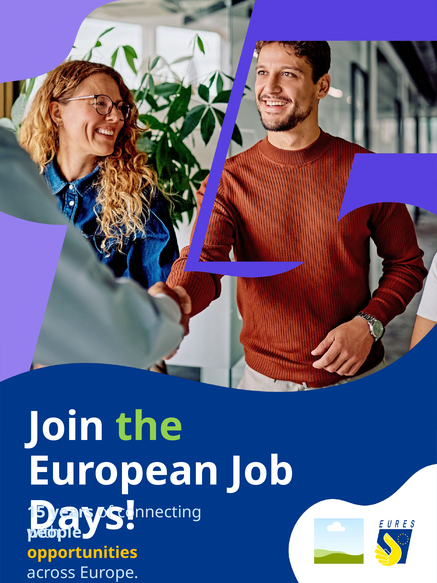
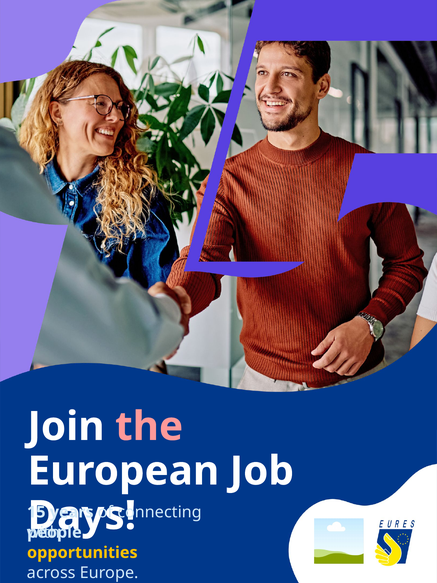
the colour: light green -> pink (149, 426)
